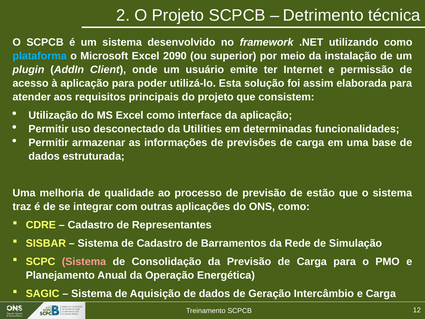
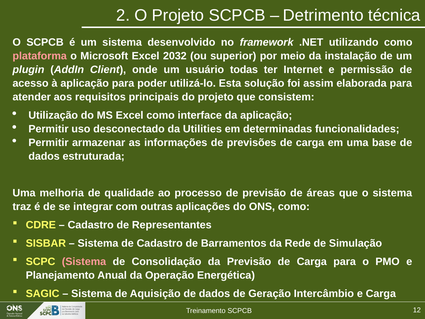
plataforma colour: light blue -> pink (40, 56)
2090: 2090 -> 2032 (175, 56)
emite: emite -> todas (244, 70)
estão: estão -> áreas (321, 193)
